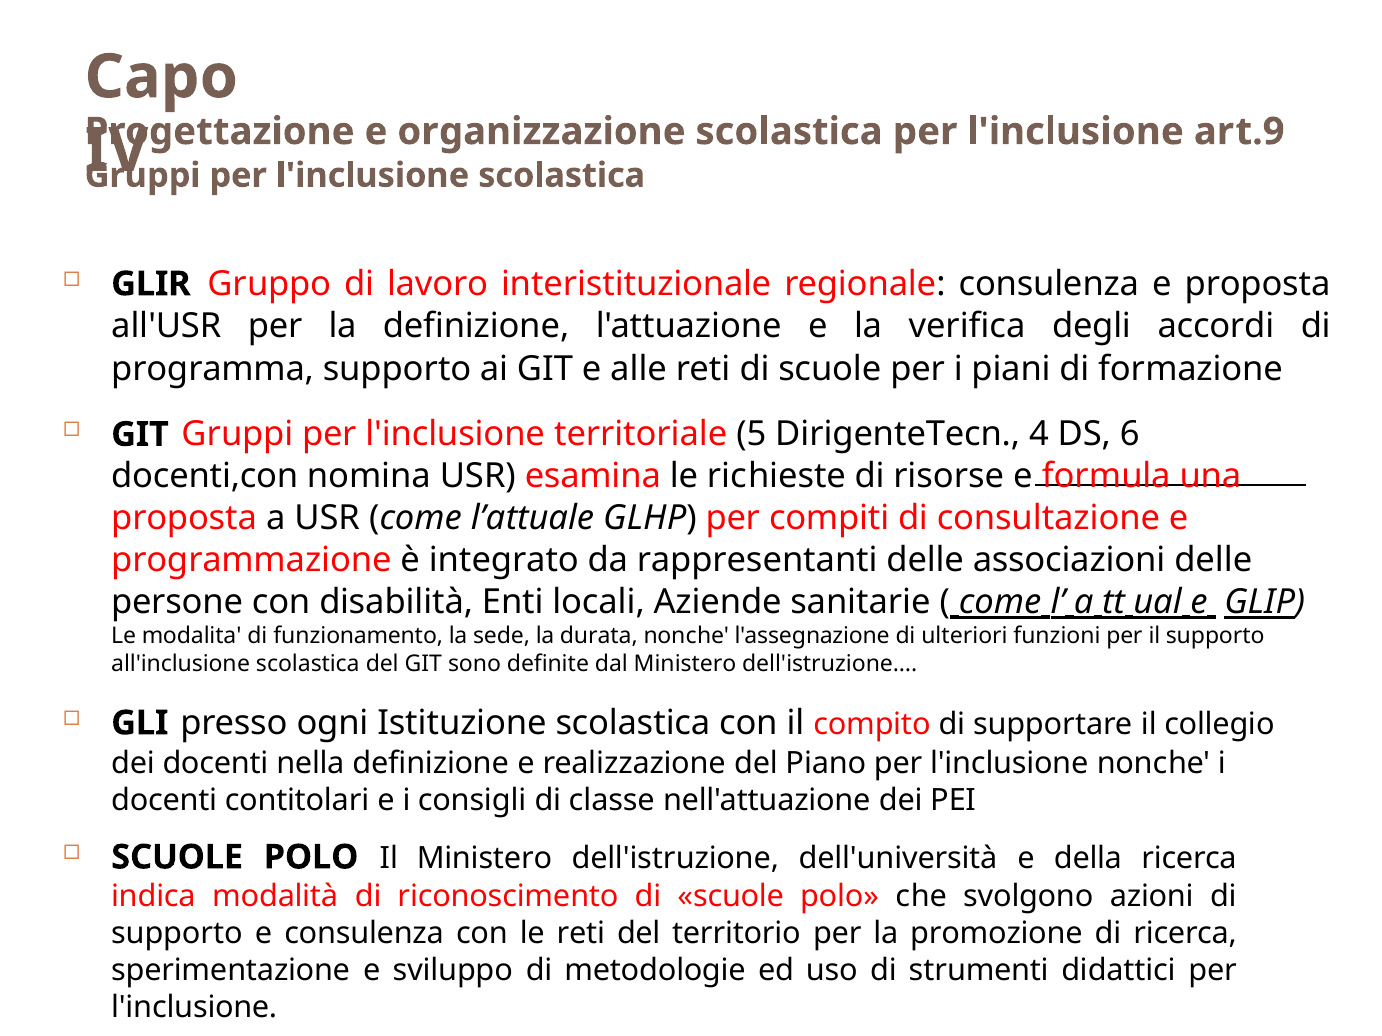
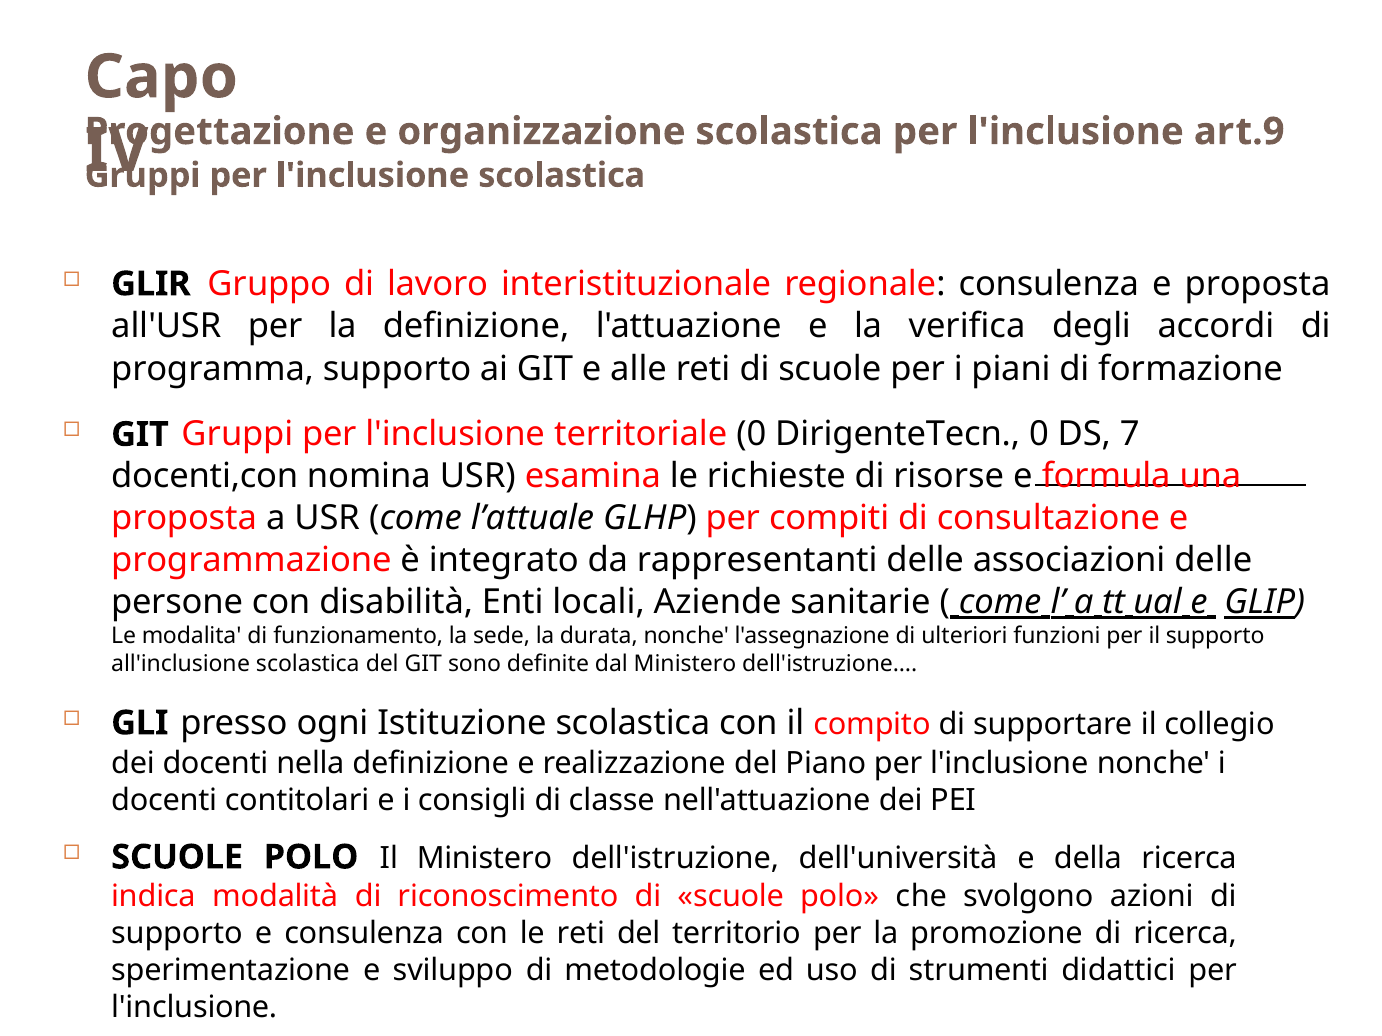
territoriale 5: 5 -> 0 (751, 435)
DirigenteTecn 4: 4 -> 0 (1039, 435)
6: 6 -> 7 (1130, 435)
